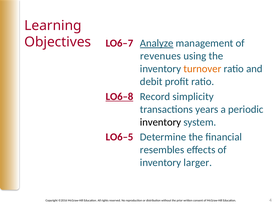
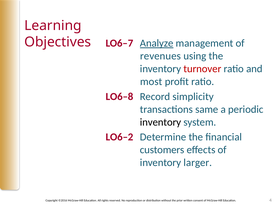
turnover colour: orange -> red (202, 69)
debit: debit -> most (151, 82)
LO6–8 underline: present -> none (119, 97)
years: years -> same (207, 109)
LO6–5: LO6–5 -> LO6–2 (119, 137)
resembles: resembles -> customers (162, 150)
